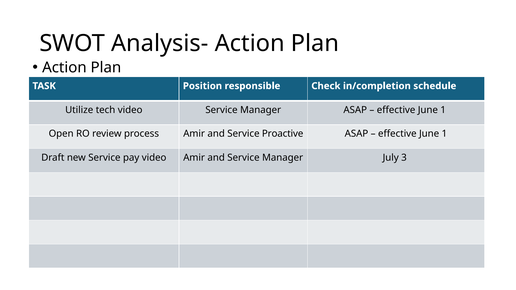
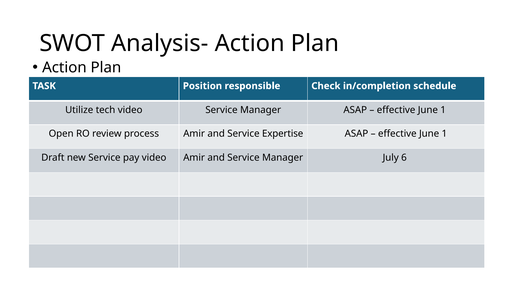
Proactive: Proactive -> Expertise (283, 134)
3: 3 -> 6 (404, 158)
